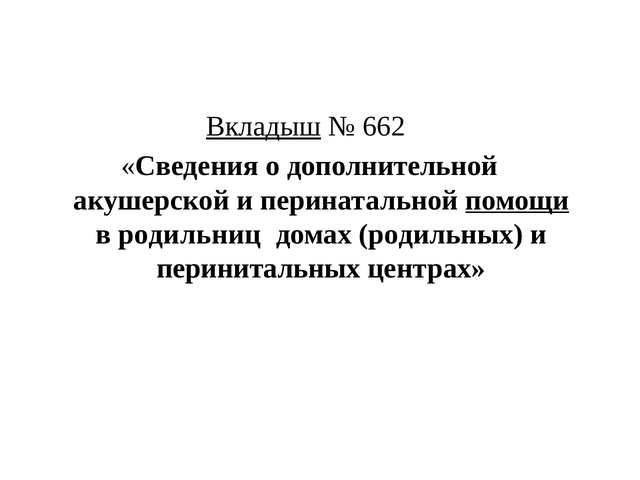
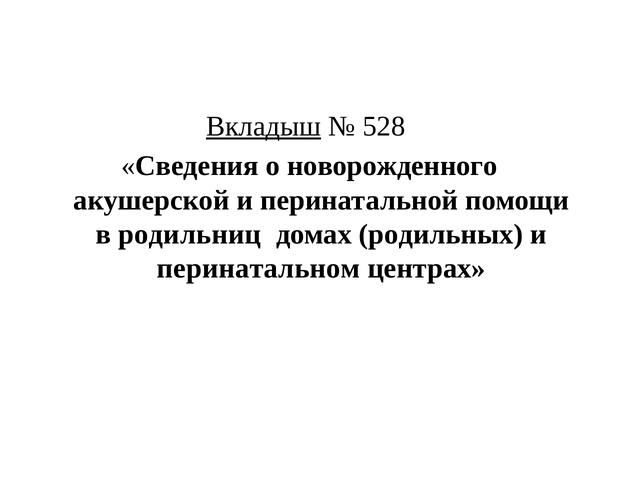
662: 662 -> 528 (384, 126)
дополнительной: дополнительной -> новорожденного (392, 166)
помощи underline: present -> none (517, 200)
перинитальных: перинитальных -> перинатальном (258, 268)
